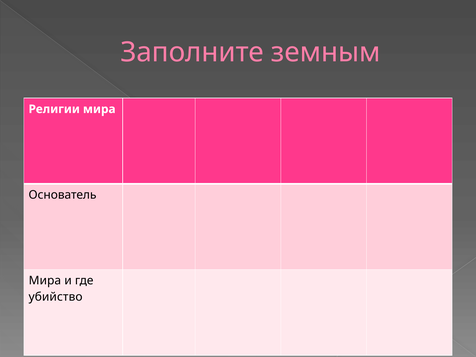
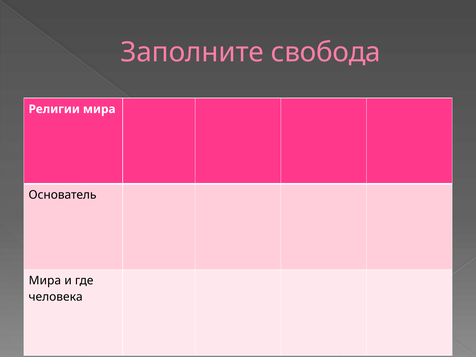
земным: земным -> свобода (326, 52)
убийство: убийство -> человека (56, 297)
